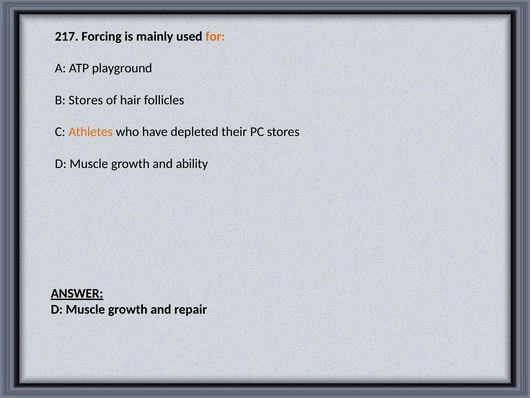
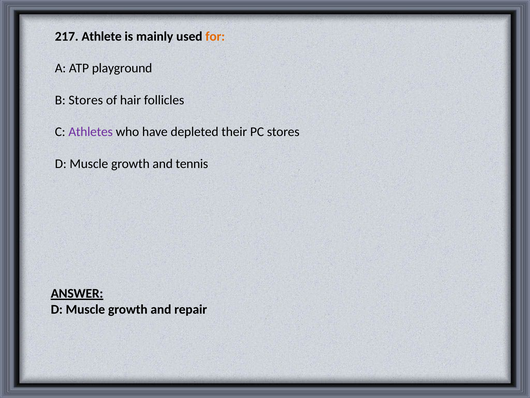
Forcing: Forcing -> Athlete (102, 36)
Athletes colour: orange -> purple (91, 132)
ability: ability -> tennis (192, 164)
